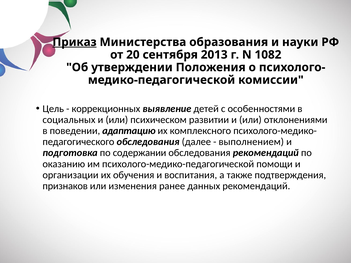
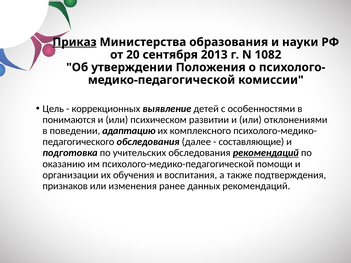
социальных: социальных -> понимаются (69, 120)
выполнением: выполнением -> составляющие (251, 142)
содержании: содержании -> учительских (139, 153)
рекомендаций underline: none -> present (266, 153)
